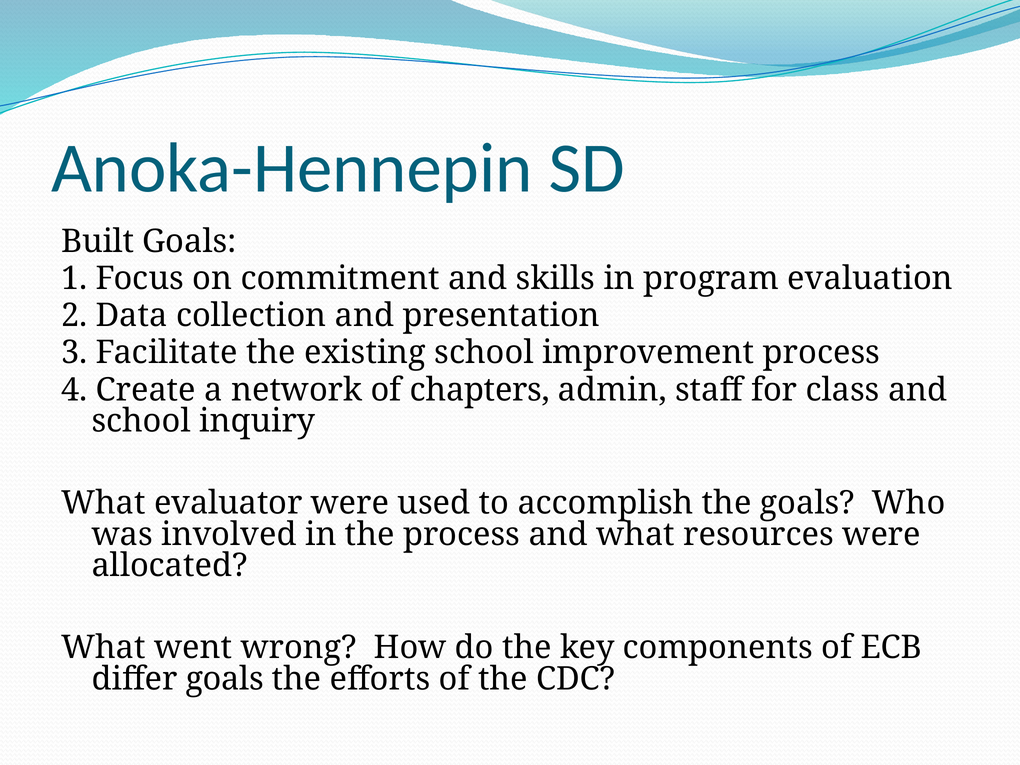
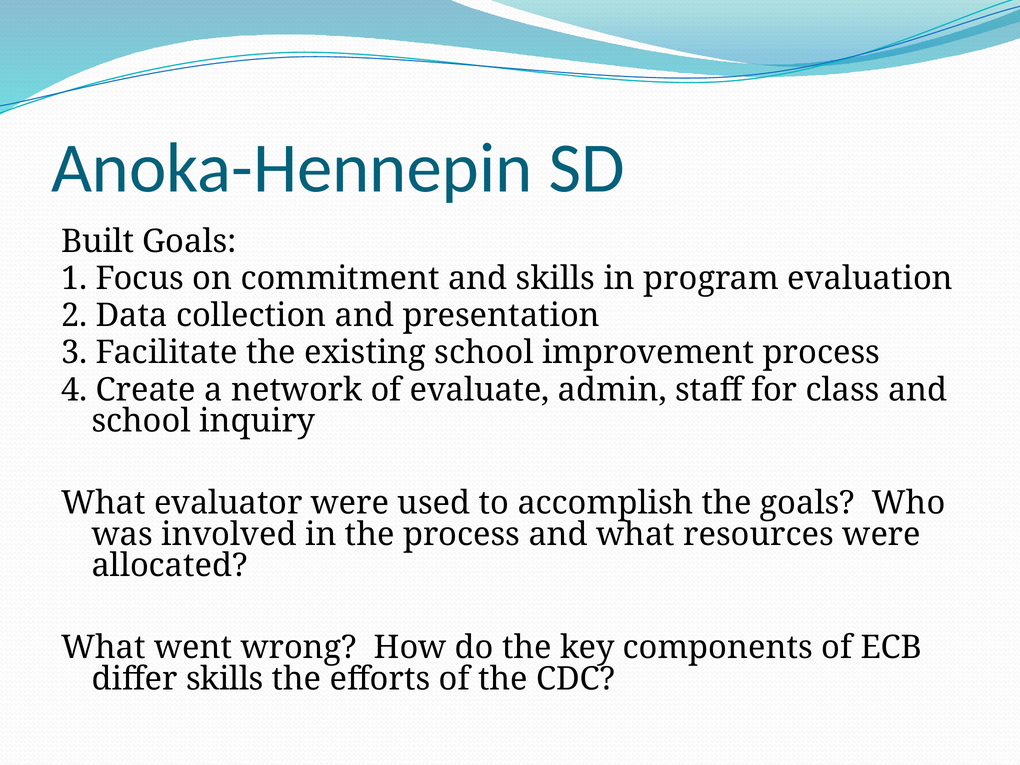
chapters: chapters -> evaluate (480, 390)
differ goals: goals -> skills (225, 679)
